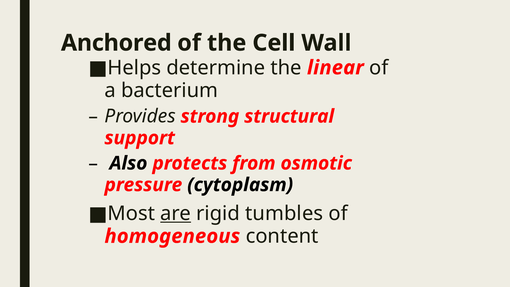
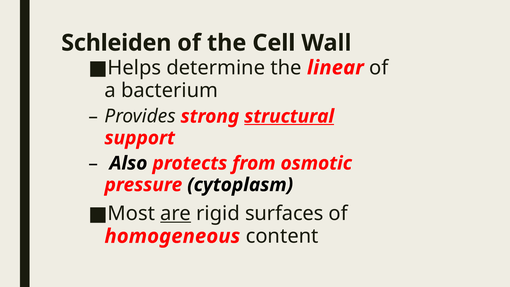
Anchored: Anchored -> Schleiden (116, 43)
structural underline: none -> present (289, 116)
tumbles: tumbles -> surfaces (284, 213)
